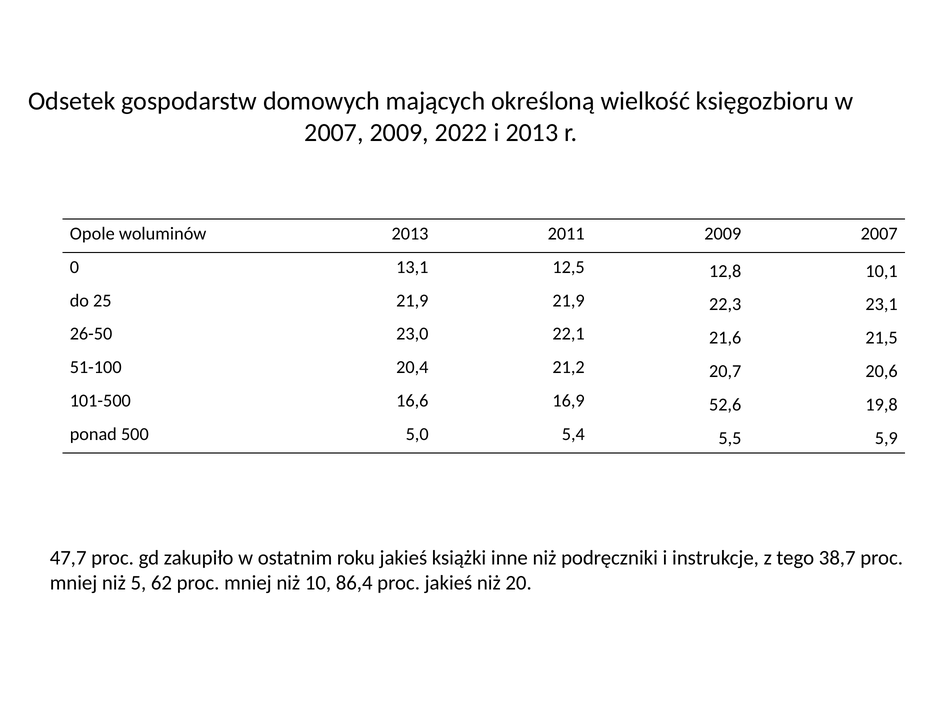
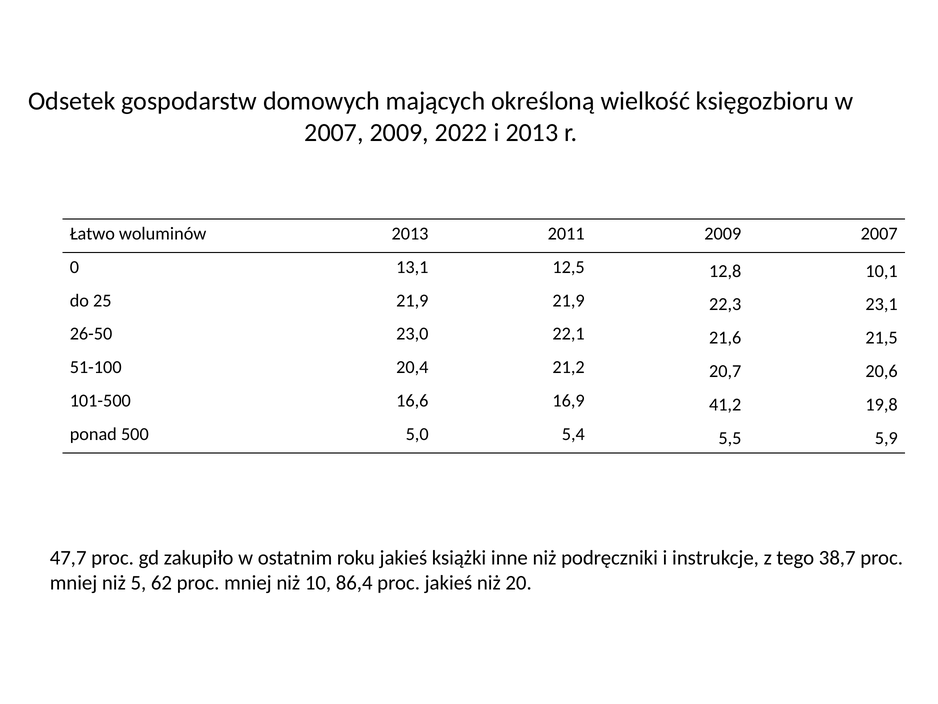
Opole: Opole -> Łatwo (92, 233)
52,6: 52,6 -> 41,2 (725, 405)
